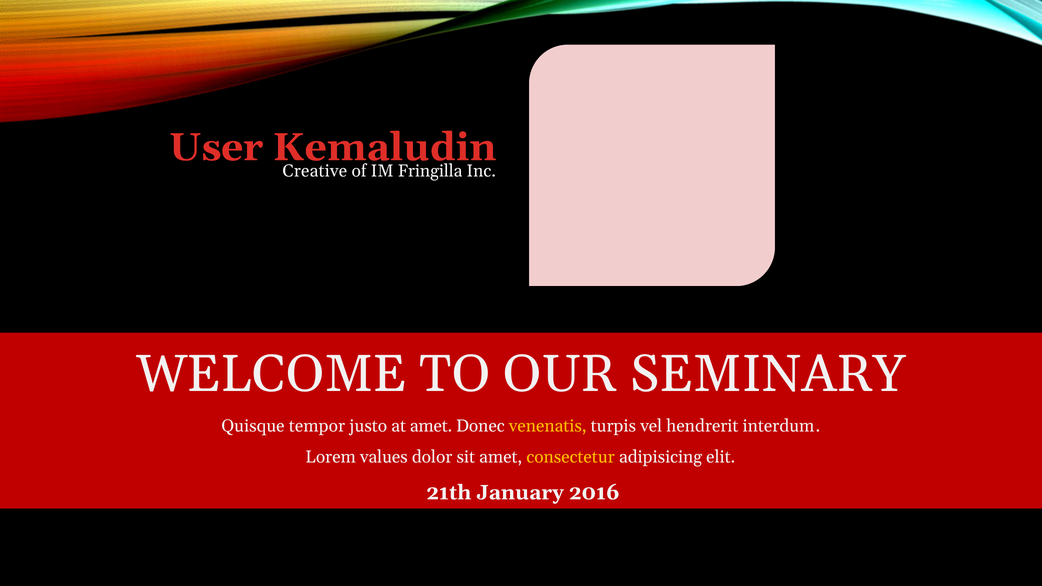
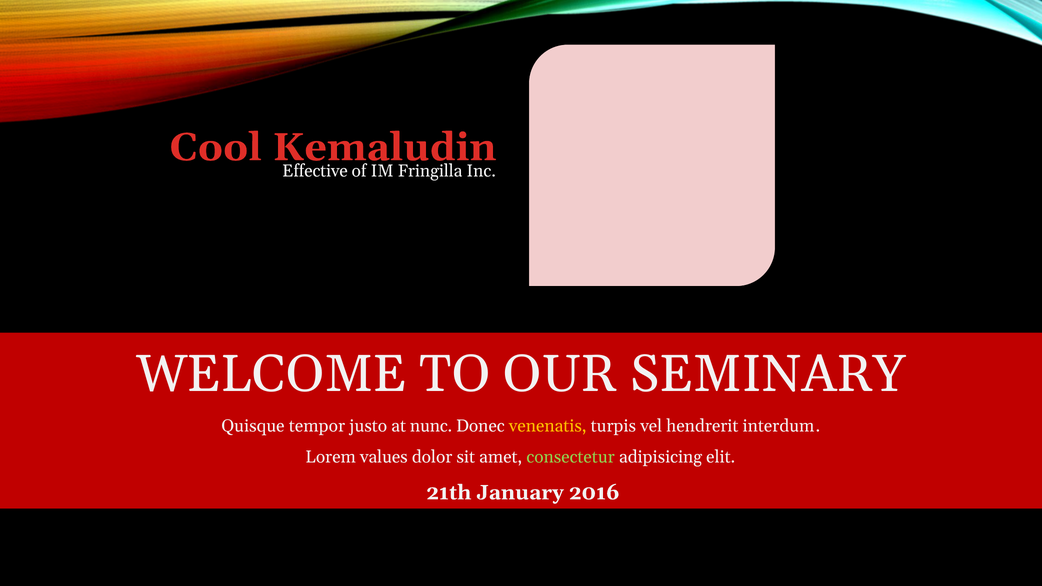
User: User -> Cool (216, 147)
Creative: Creative -> Effective (315, 171)
at amet: amet -> nunc (431, 426)
consectetur colour: yellow -> light green (571, 457)
